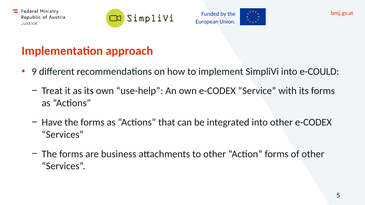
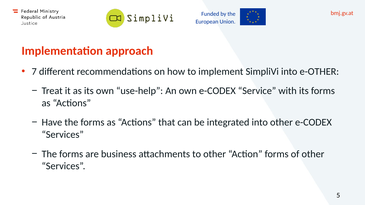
9: 9 -> 7 (34, 72)
e-COULD: e-COULD -> e-OTHER (319, 72)
